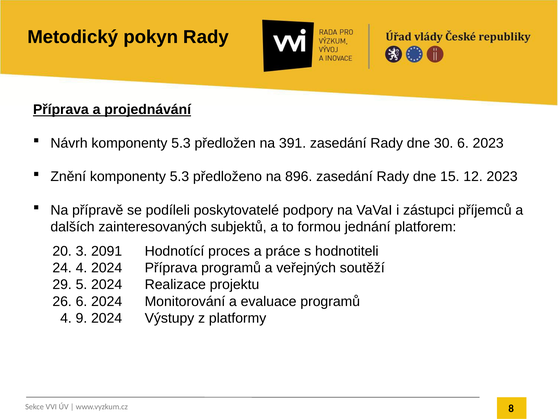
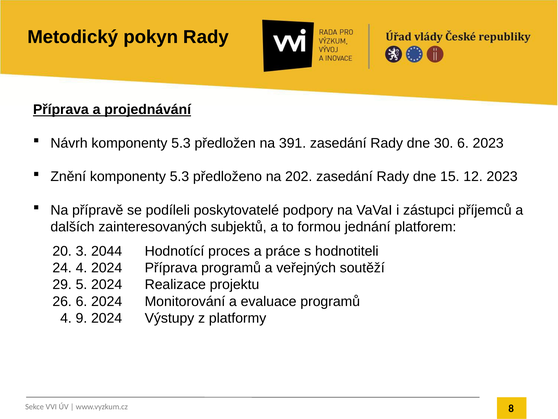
896: 896 -> 202 (299, 177)
2091: 2091 -> 2044 (107, 251)
